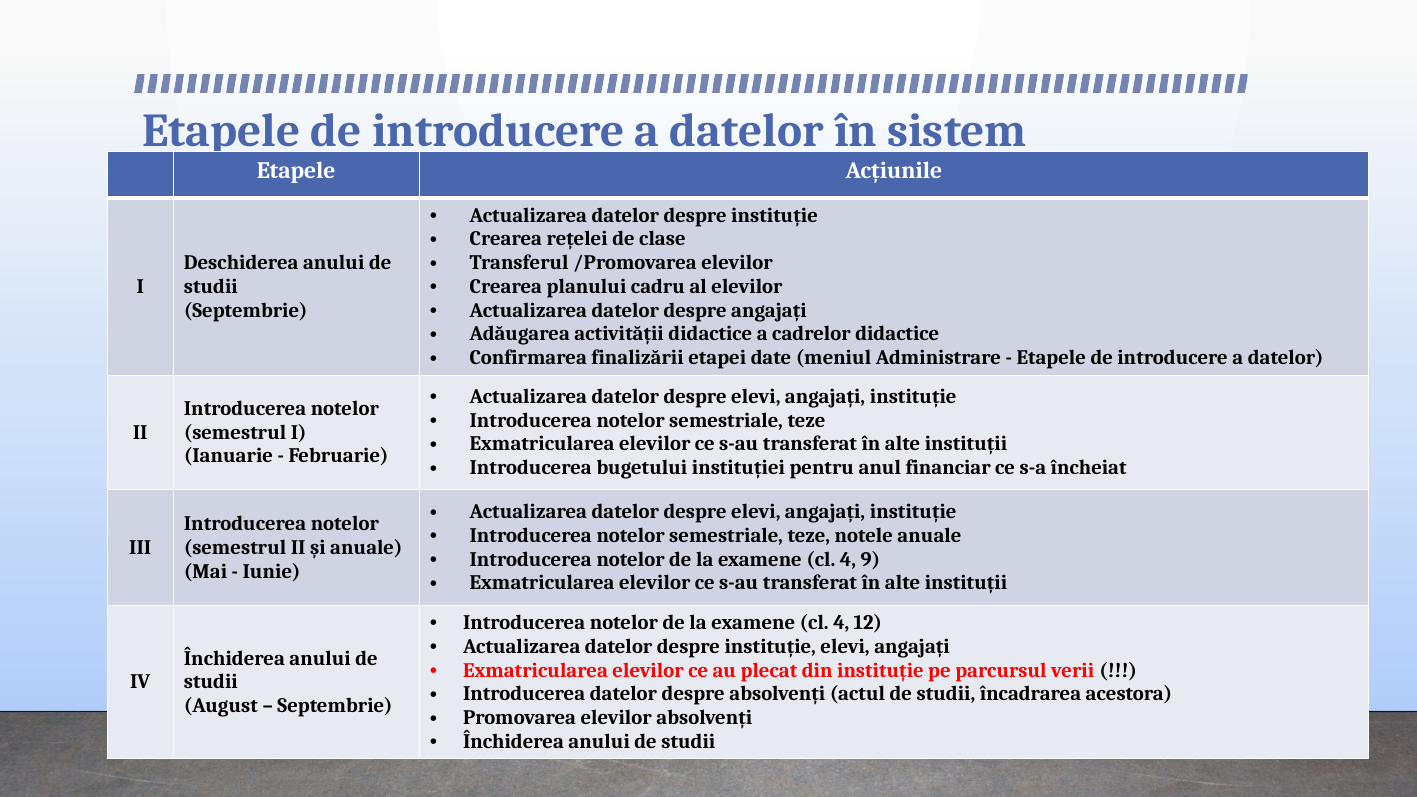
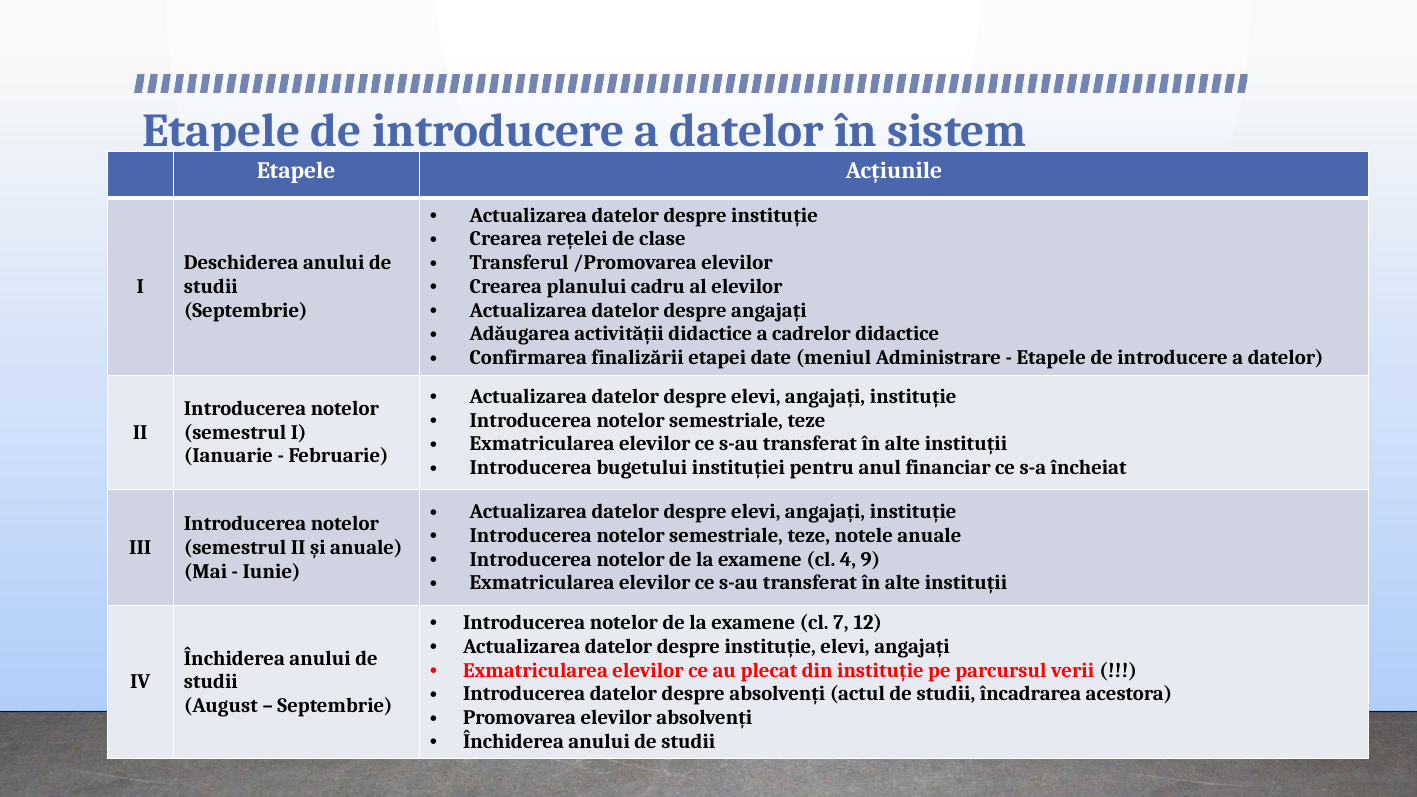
4: 4 -> 7 (841, 623)
